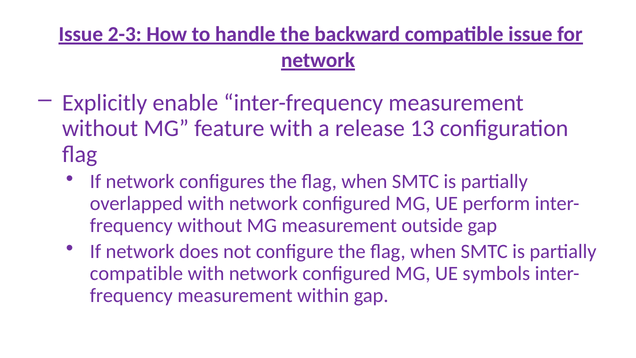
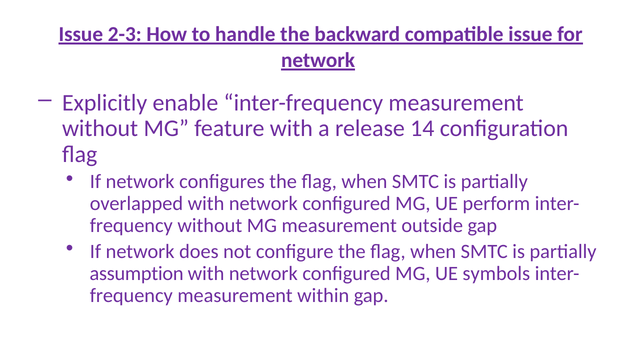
13: 13 -> 14 (422, 128)
compatible: compatible -> assumption (137, 273)
